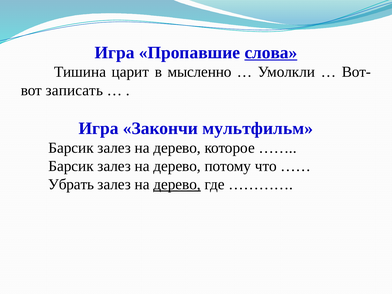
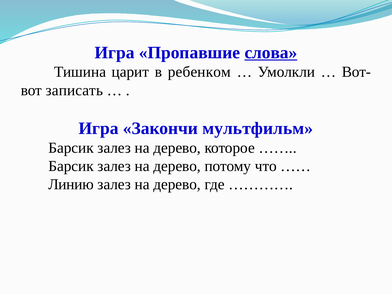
мысленно: мысленно -> ребенком (199, 72)
Убрать: Убрать -> Линию (71, 184)
дерево underline: present -> none (177, 184)
